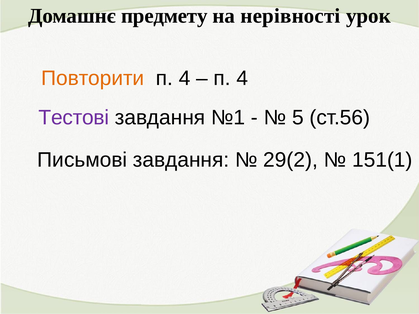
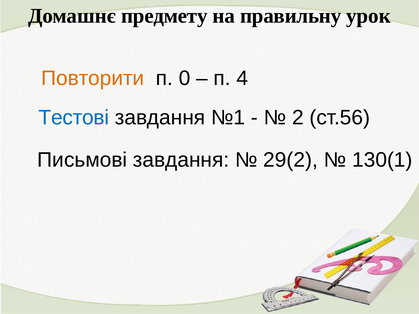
нерівності: нерівності -> правильну (291, 16)
4: 4 -> 0 (185, 78)
Тестові colour: purple -> blue (74, 118)
5: 5 -> 2 (298, 118)
151(1: 151(1 -> 130(1 (382, 160)
